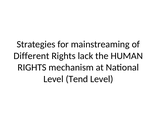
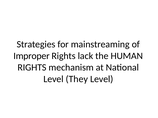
Different: Different -> Improper (32, 56)
Tend: Tend -> They (77, 79)
